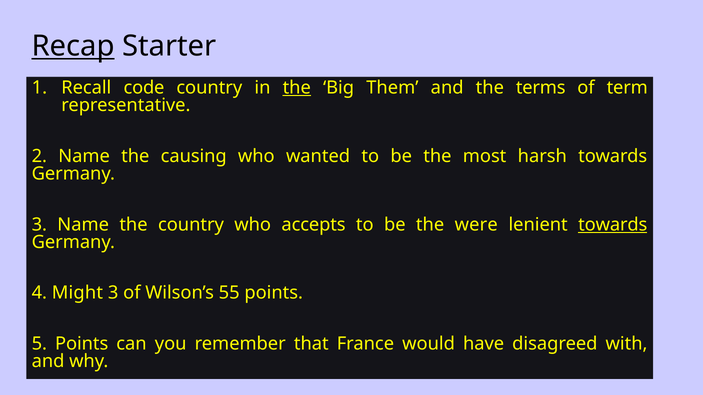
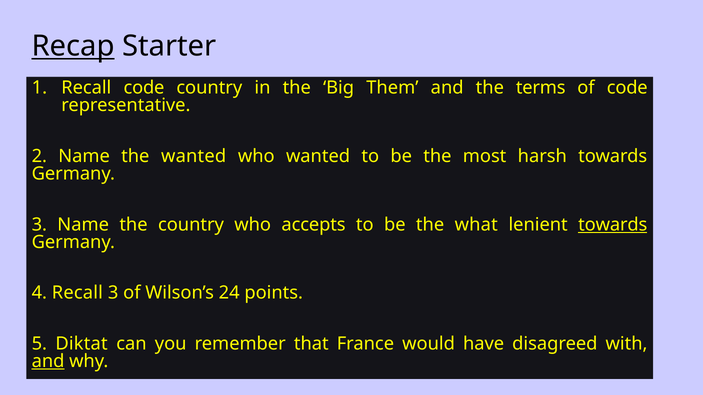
the underline: present -> none (297, 88)
of term: term -> code (627, 88)
the causing: causing -> wanted (194, 156)
were: were -> what (476, 225)
4 Might: Might -> Recall (77, 293)
55: 55 -> 24 (229, 293)
5 Points: Points -> Diktat (82, 344)
and underline: none -> present (48, 362)
